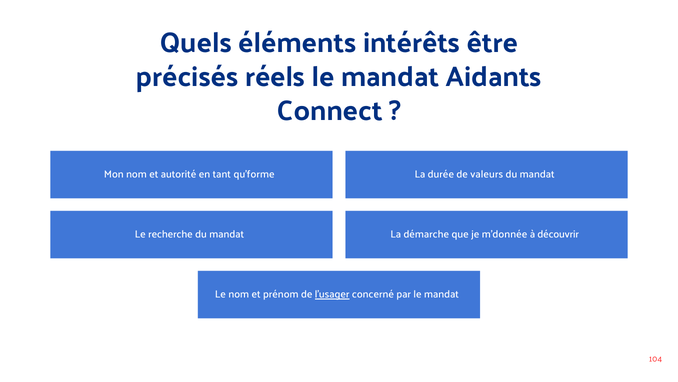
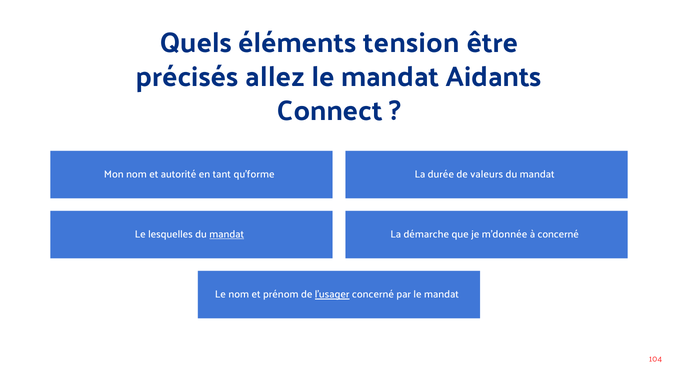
intérêts: intérêts -> tension (411, 43)
réels: réels -> allez (275, 77)
recherche: recherche -> lesquelles (170, 234)
mandat underline: none -> present (227, 234)
à découvrir: découvrir -> concerné (558, 234)
